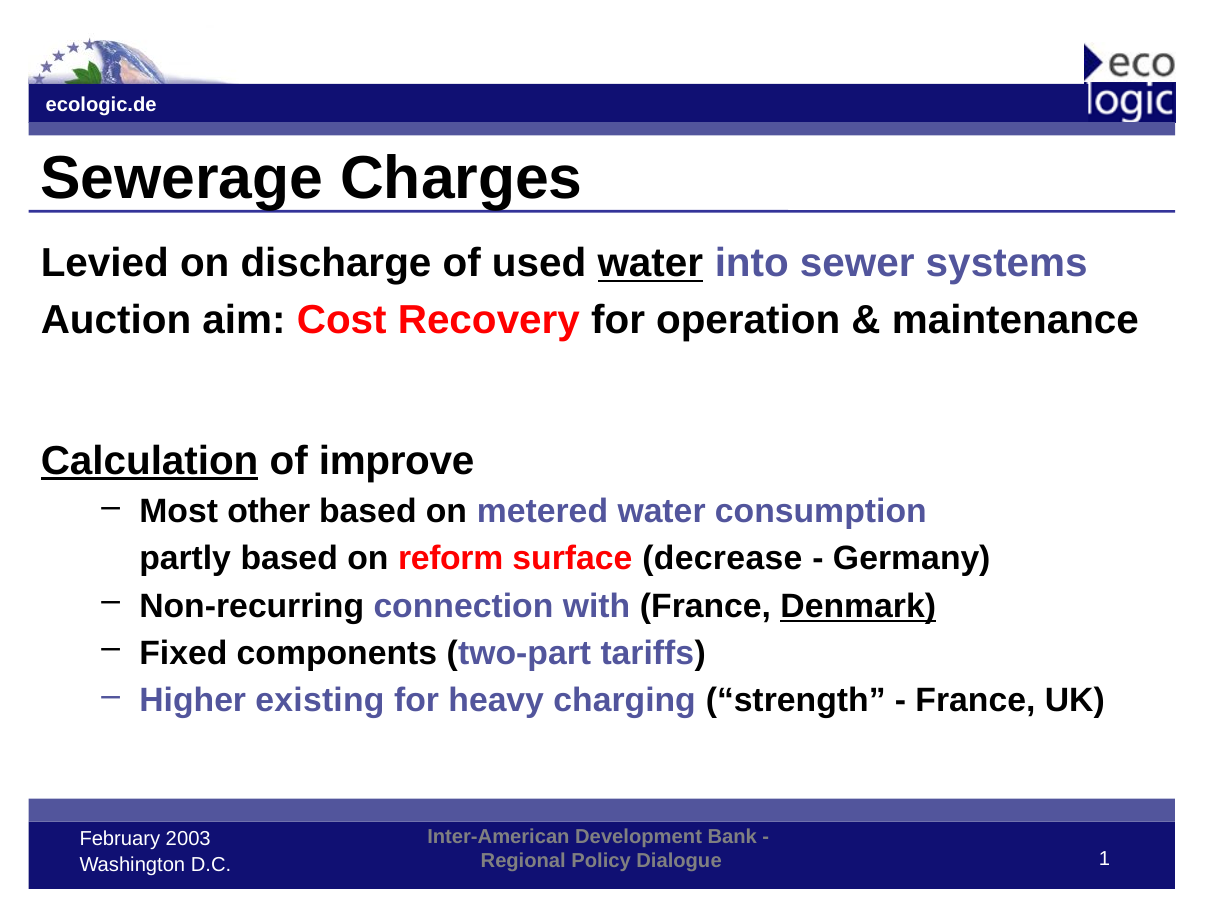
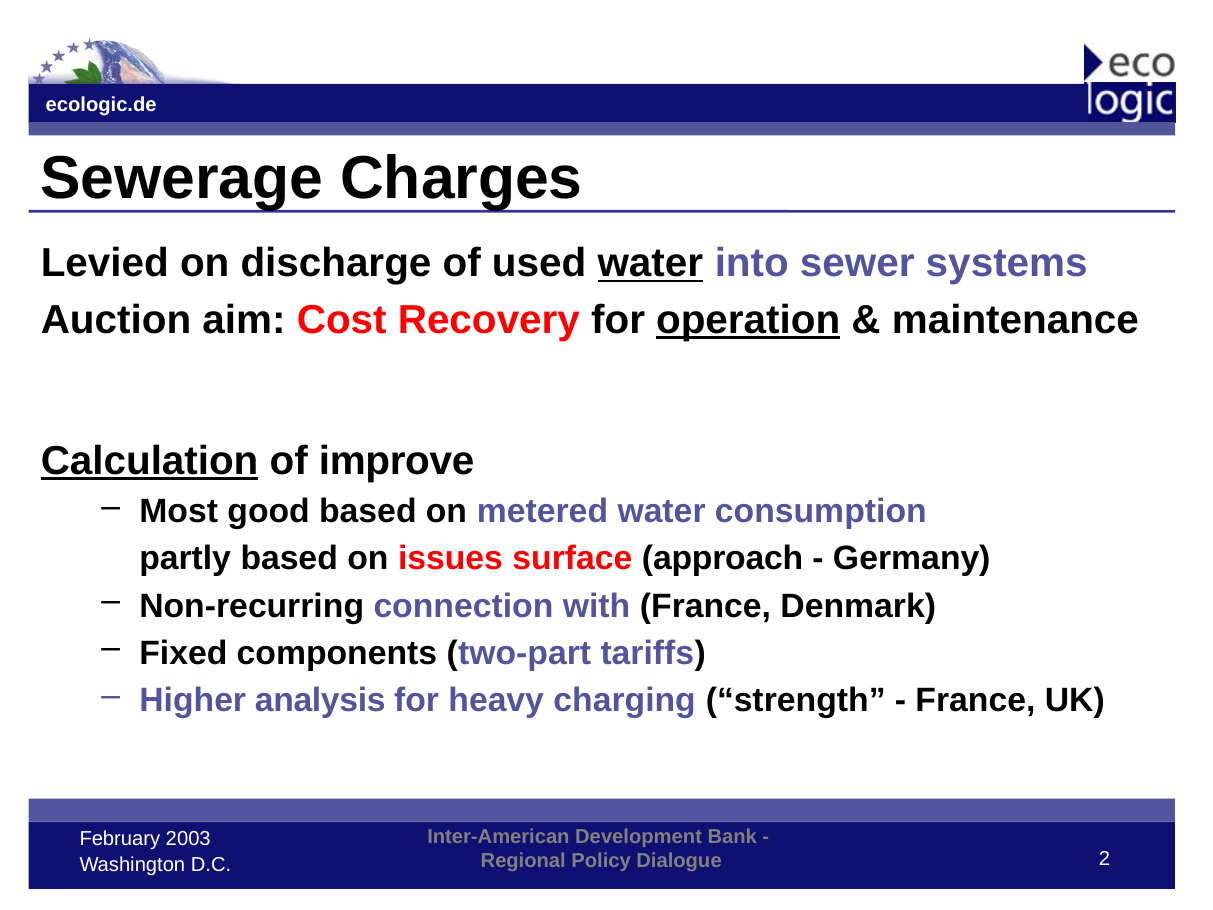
operation underline: none -> present (748, 320)
other: other -> good (269, 512)
reform: reform -> issues (451, 559)
decrease: decrease -> approach (723, 559)
Denmark underline: present -> none (858, 606)
existing: existing -> analysis (320, 700)
1: 1 -> 2 (1105, 859)
